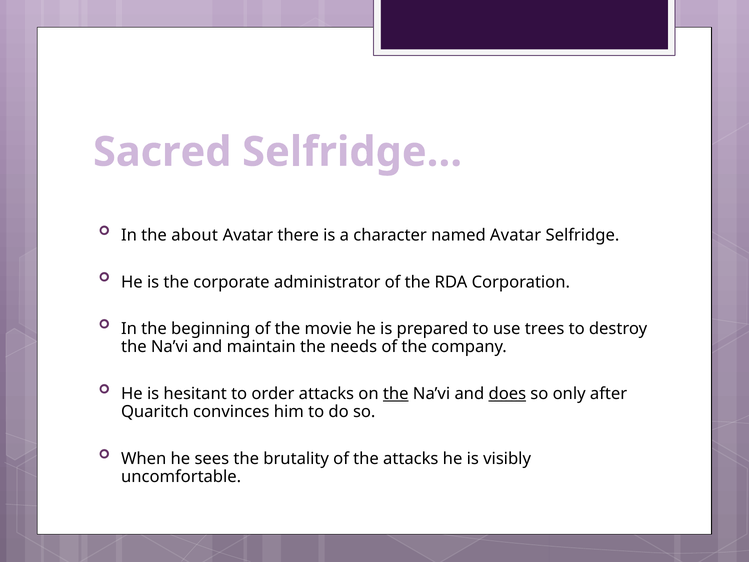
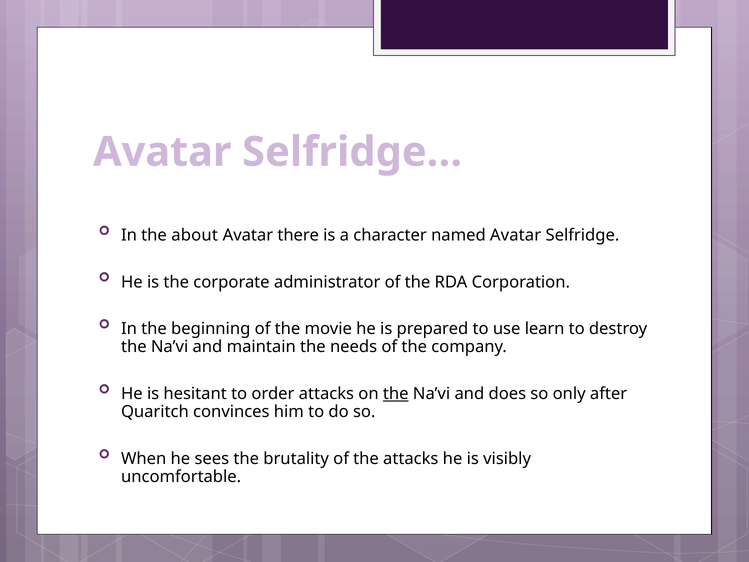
Sacred: Sacred -> Avatar (162, 152)
trees: trees -> learn (545, 329)
does underline: present -> none (507, 394)
